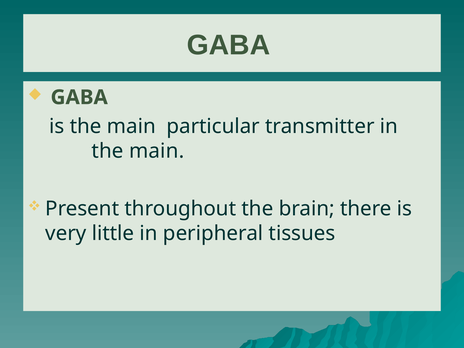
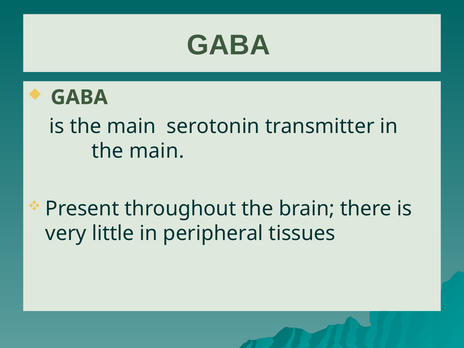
particular: particular -> serotonin (213, 126)
